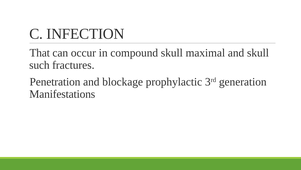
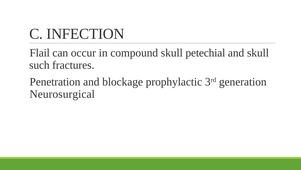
That: That -> Flail (40, 53)
maximal: maximal -> petechial (205, 53)
Manifestations: Manifestations -> Neurosurgical (62, 94)
